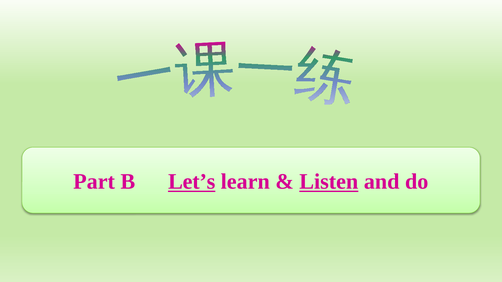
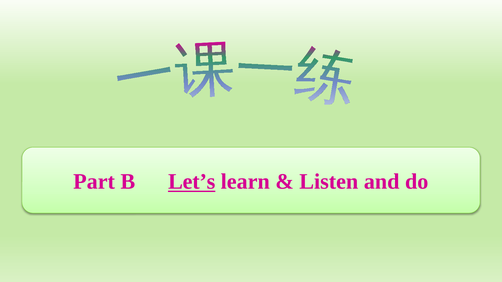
Listen underline: present -> none (329, 182)
